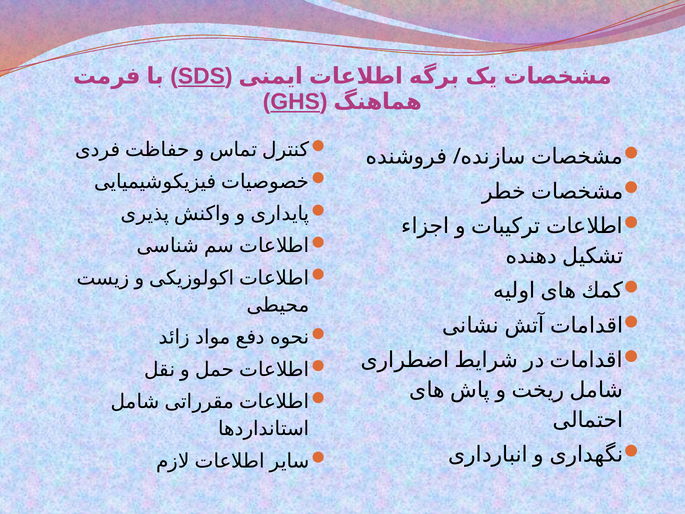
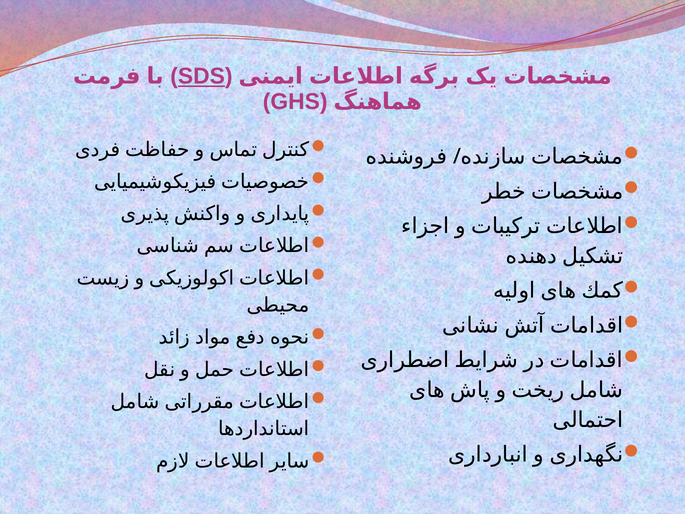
GHS underline: present -> none (295, 102)
